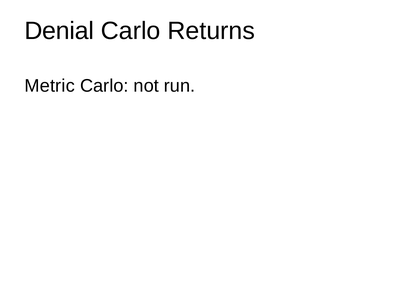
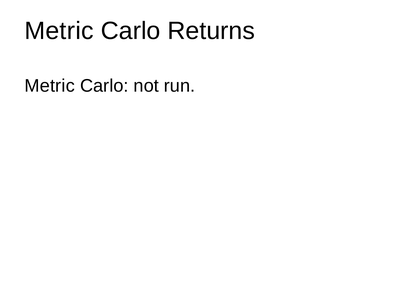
Denial: Denial -> Metric (59, 31)
